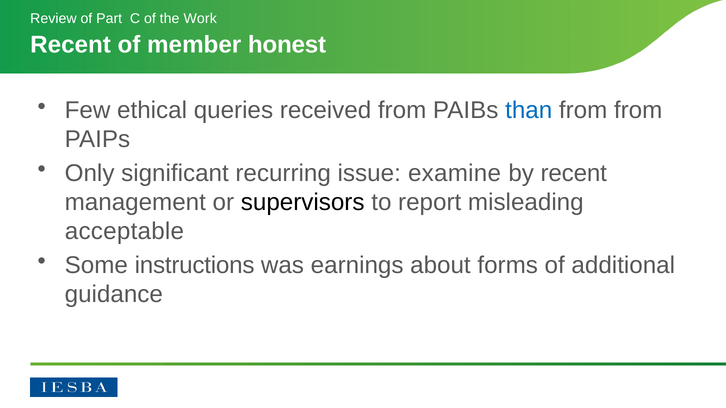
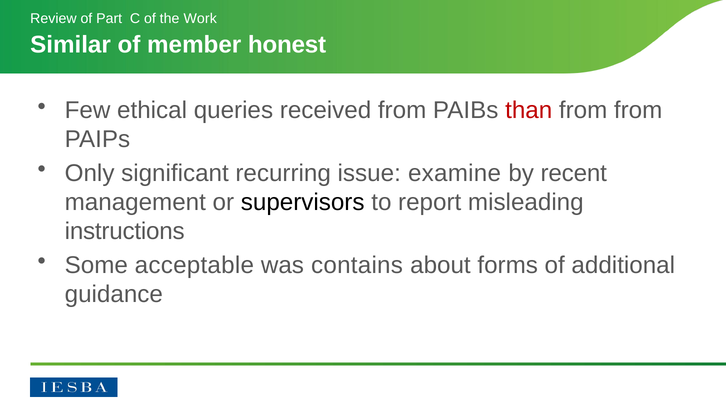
Recent: Recent -> Similar (71, 45)
than colour: blue -> red (529, 111)
acceptable: acceptable -> instructions (125, 232)
instructions: instructions -> acceptable (194, 265)
earnings: earnings -> contains (357, 265)
